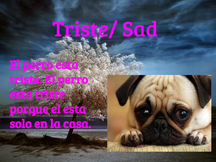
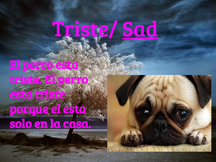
Sad underline: none -> present (140, 29)
